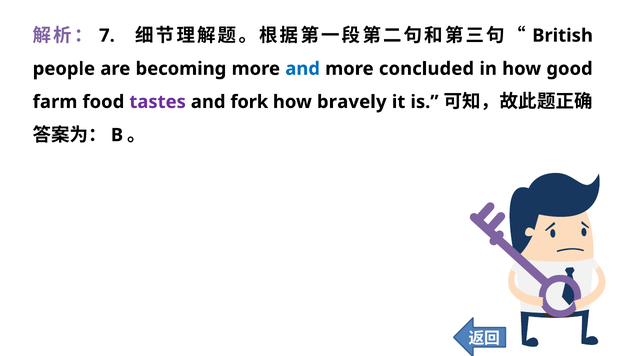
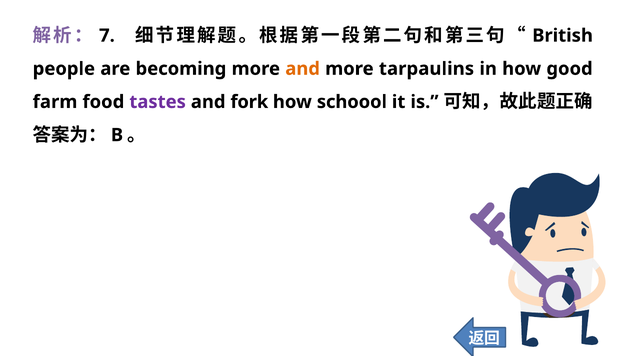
and colour: blue -> orange (303, 69)
concluded: concluded -> tarpaulins (426, 69)
bravely: bravely -> schoool (352, 102)
